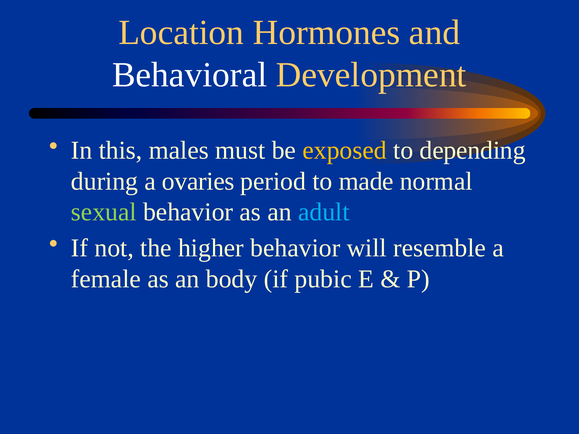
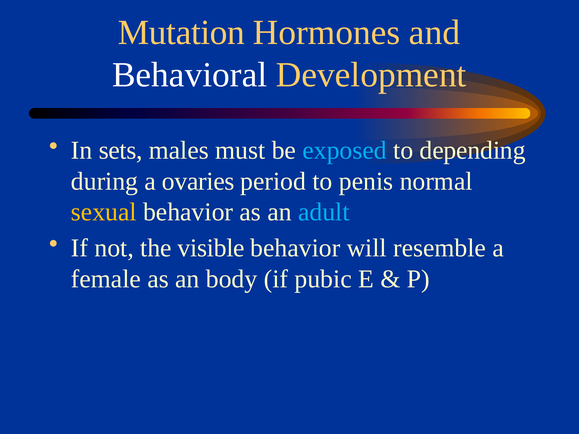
Location: Location -> Mutation (181, 32)
this: this -> sets (121, 150)
exposed colour: yellow -> light blue (345, 150)
made: made -> penis (366, 181)
sexual colour: light green -> yellow (104, 212)
higher: higher -> visible (211, 248)
